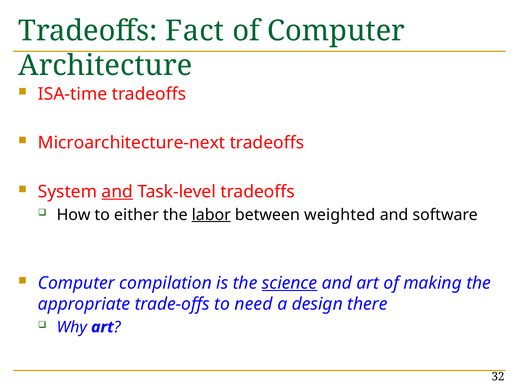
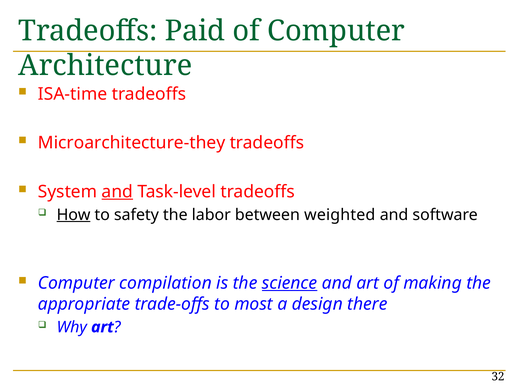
Fact: Fact -> Paid (195, 31)
Microarchitecture-next: Microarchitecture-next -> Microarchitecture-they (132, 143)
How underline: none -> present (74, 215)
either: either -> safety (136, 215)
labor underline: present -> none (211, 215)
need: need -> most (254, 304)
